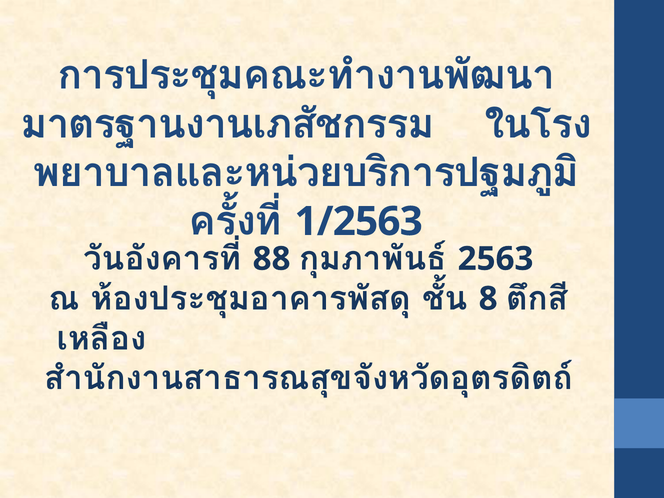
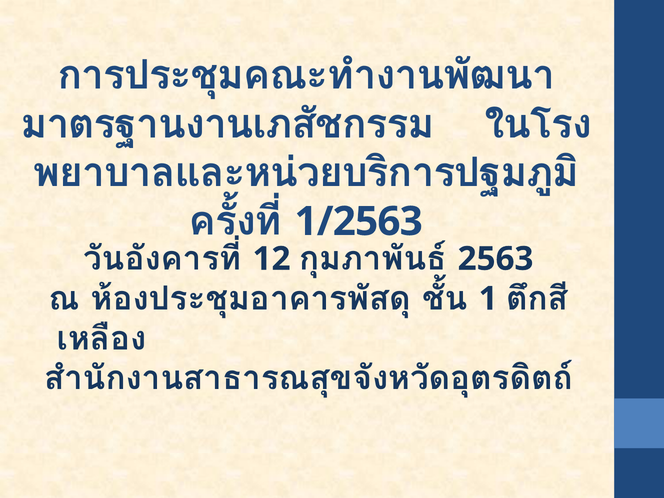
88: 88 -> 12 (272, 259)
8: 8 -> 1 (488, 299)
